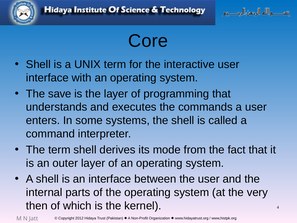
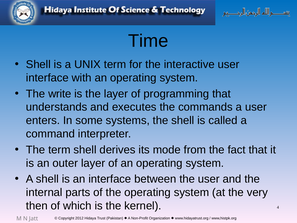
Core: Core -> Time (148, 41)
save: save -> write (60, 94)
